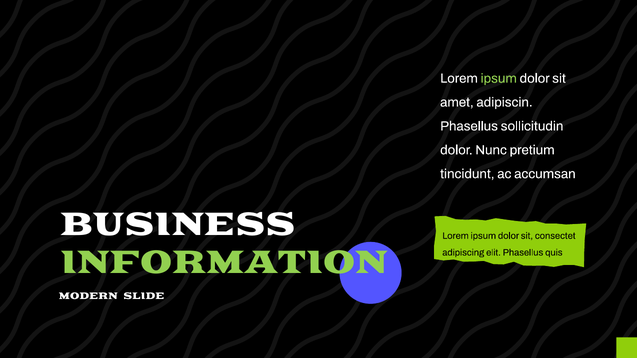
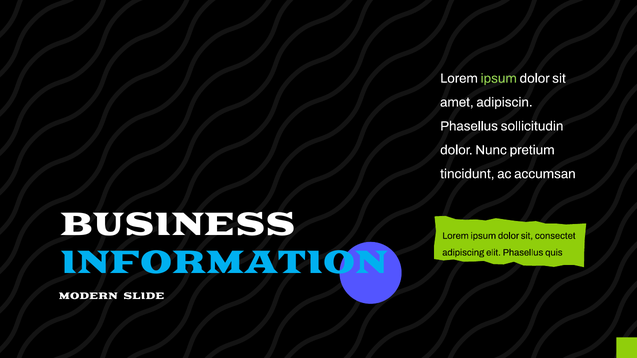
INFORMATION colour: light green -> light blue (224, 263)
